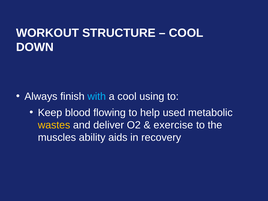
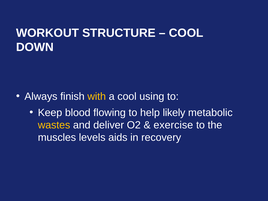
with colour: light blue -> yellow (97, 96)
used: used -> likely (174, 113)
ability: ability -> levels (92, 138)
